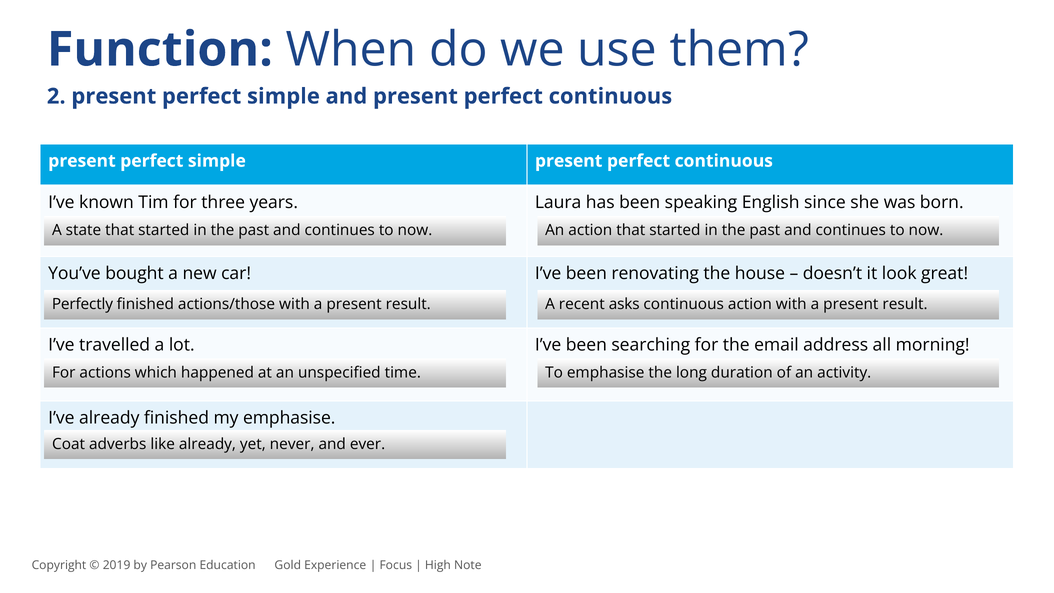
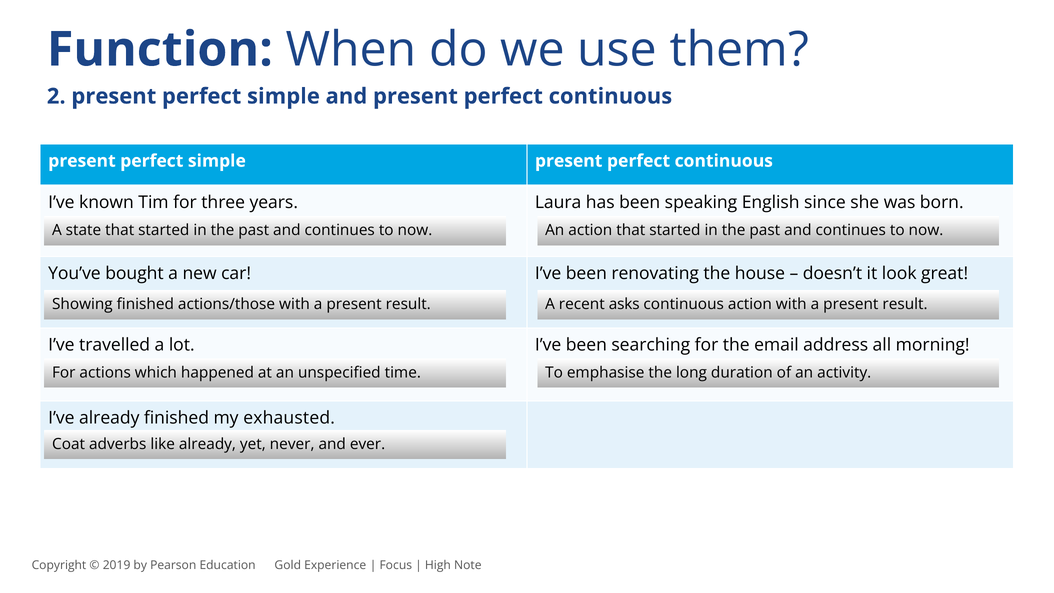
Perfectly: Perfectly -> Showing (82, 304)
my emphasise: emphasise -> exhausted (289, 418)
